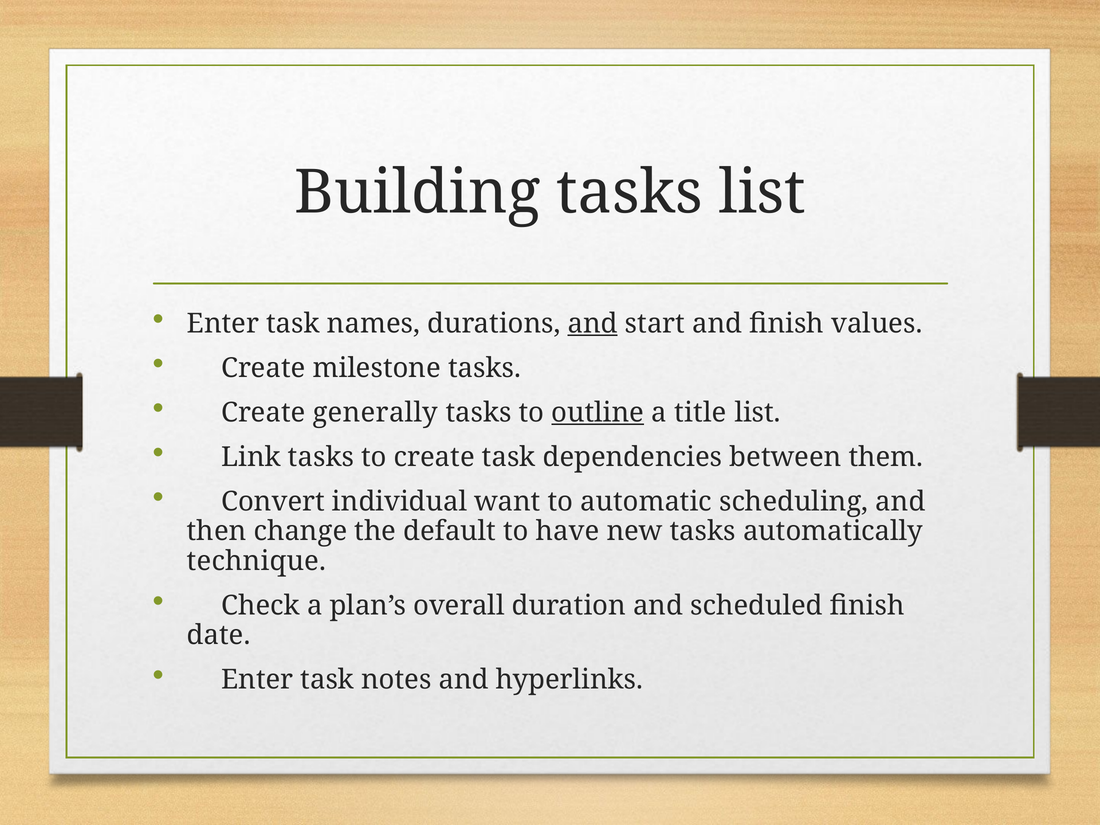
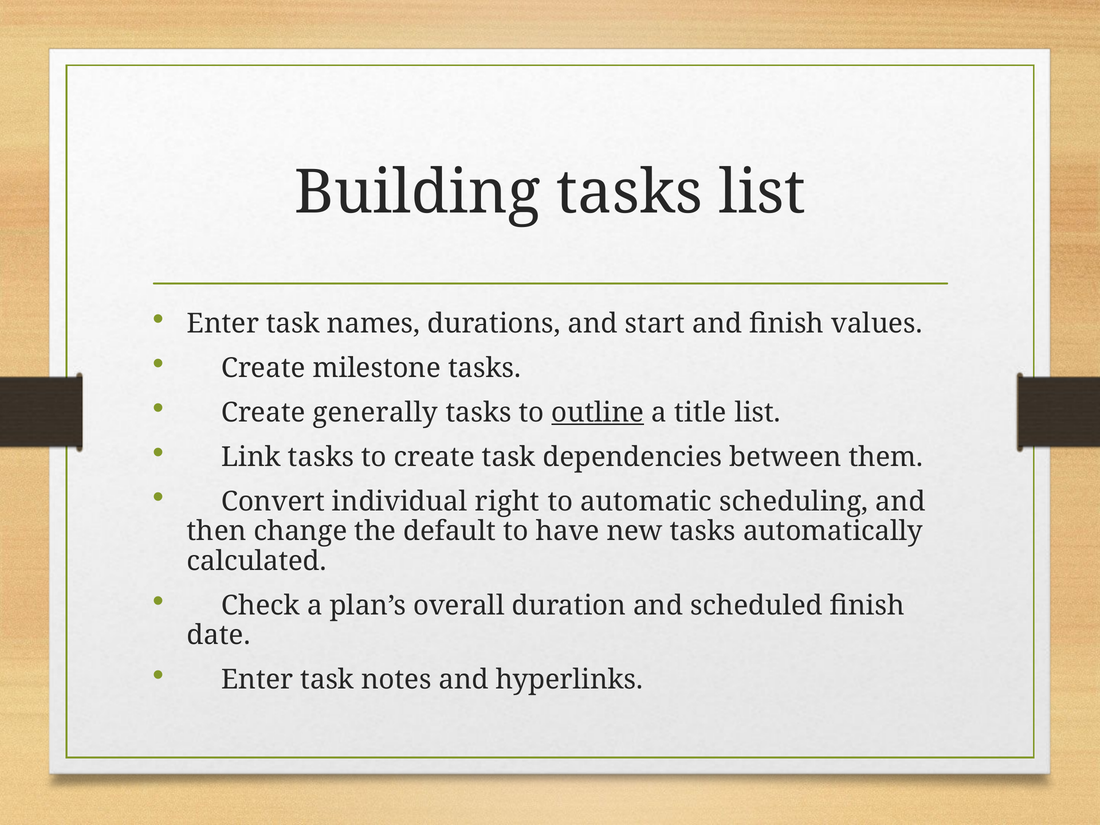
and underline: present -> none (593, 323)
want: want -> right (507, 502)
technique: technique -> calculated (257, 561)
